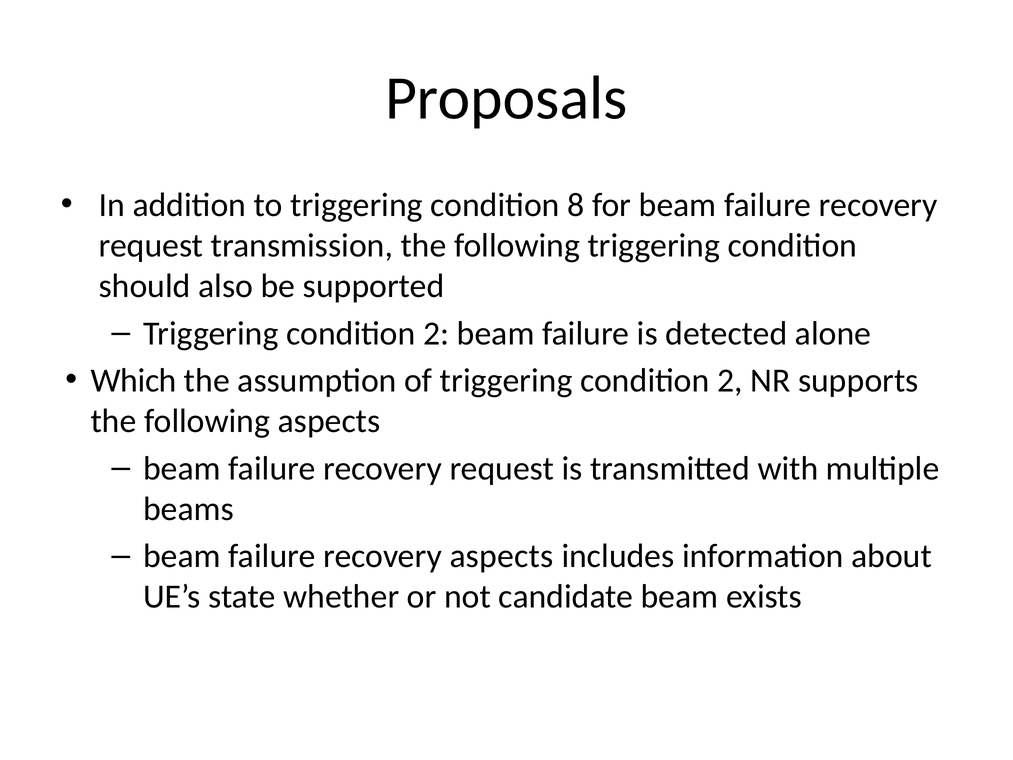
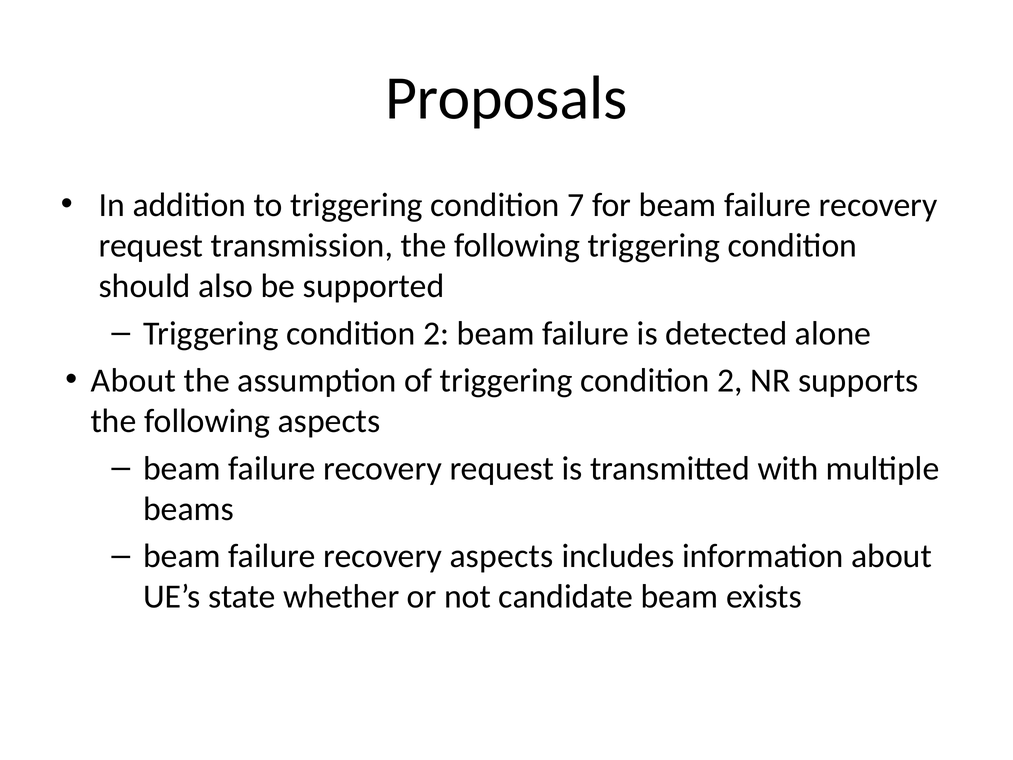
8: 8 -> 7 (576, 205)
Which: Which -> About (133, 381)
